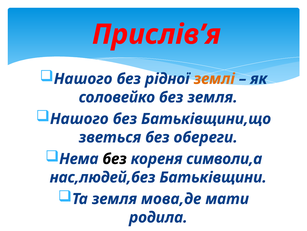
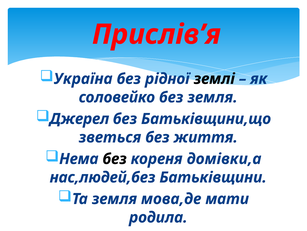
Нашого: Нашого -> Україна (83, 79)
землі colour: orange -> black (214, 79)
Нашого: Нашого -> Джерел (79, 119)
обереги: обереги -> життя (206, 137)
символи,а: символи,а -> домівки,а (224, 158)
